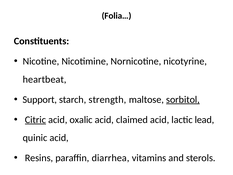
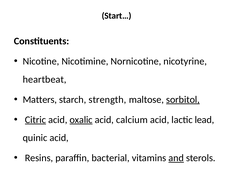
Folia…: Folia… -> Start… (117, 16)
Support: Support -> Matters (40, 99)
oxalic underline: none -> present (81, 120)
claimed: claimed -> calcium (132, 120)
diarrhea: diarrhea -> bacterial (111, 158)
and underline: none -> present (176, 158)
